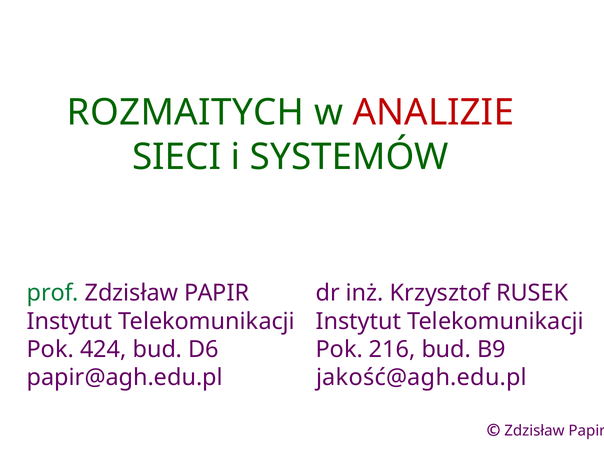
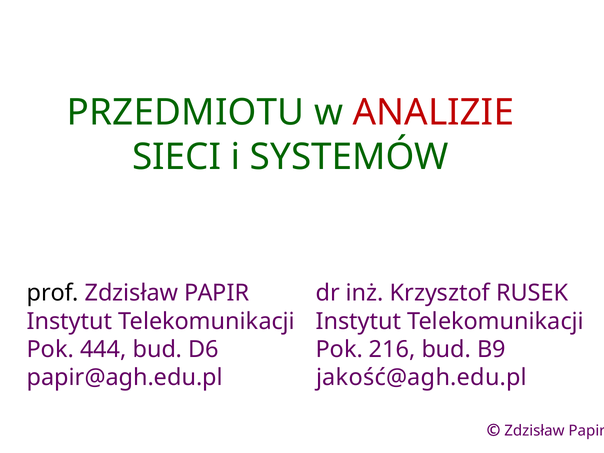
ROZMAITYCH: ROZMAITYCH -> PRZEDMIOTU (186, 113)
prof colour: green -> black (53, 293)
424: 424 -> 444 (103, 349)
